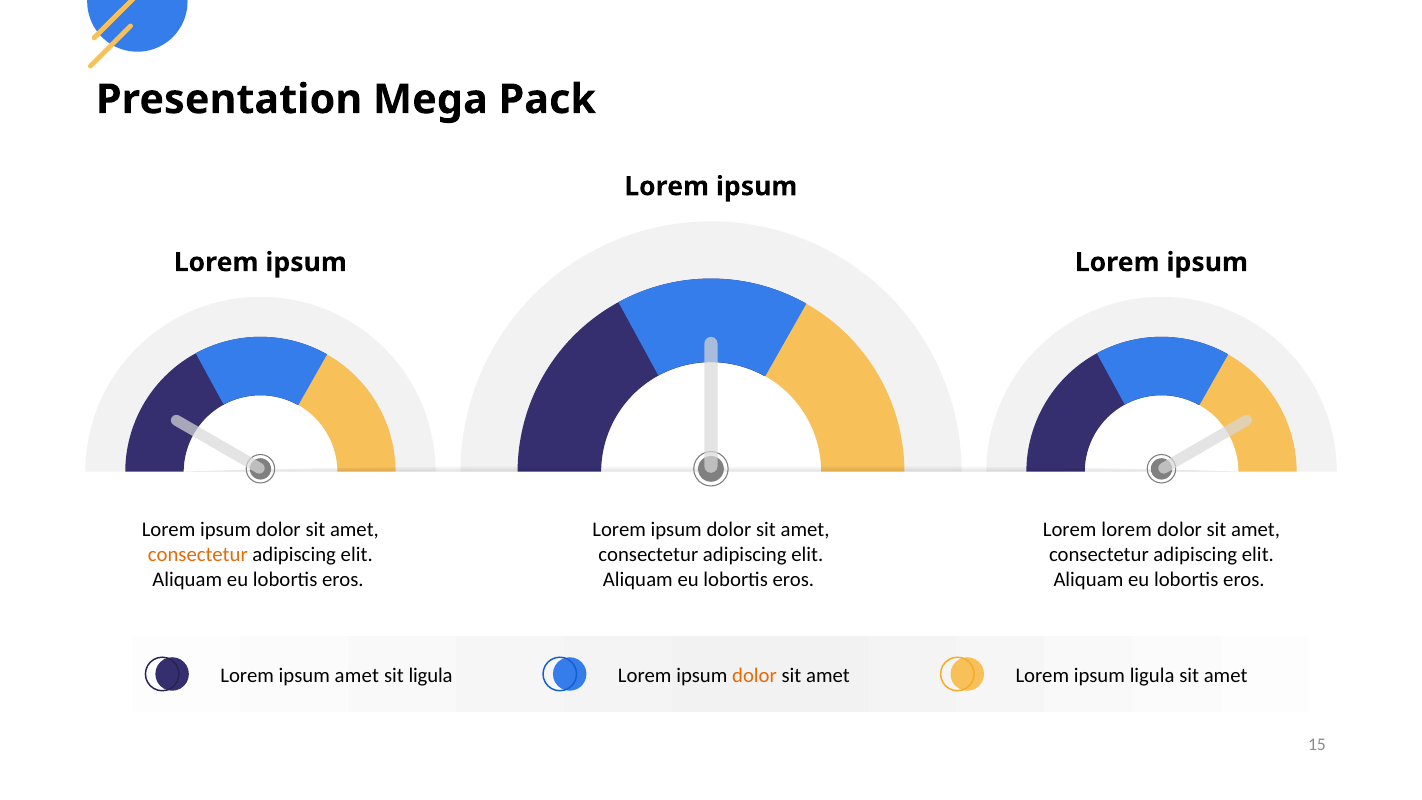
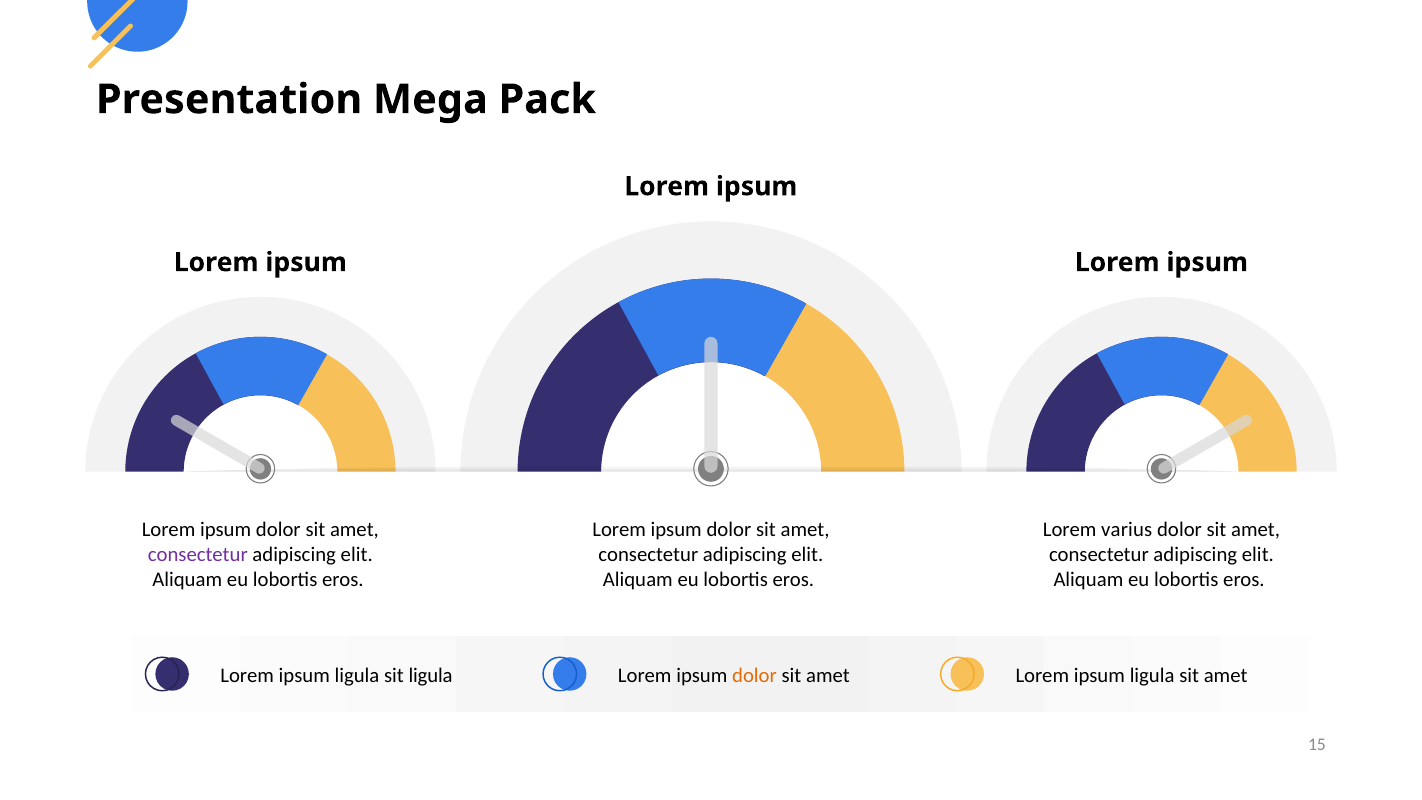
Lorem lorem: lorem -> varius (1127, 529)
consectetur colour: orange -> purple (198, 554)
amet: amet -> ligula (357, 675)
